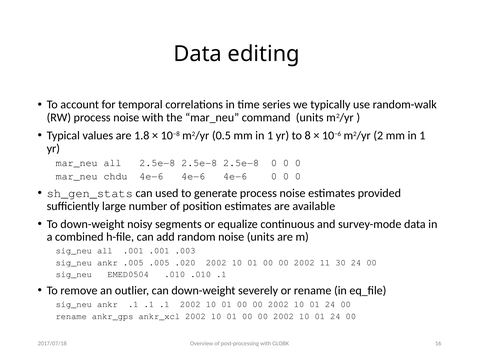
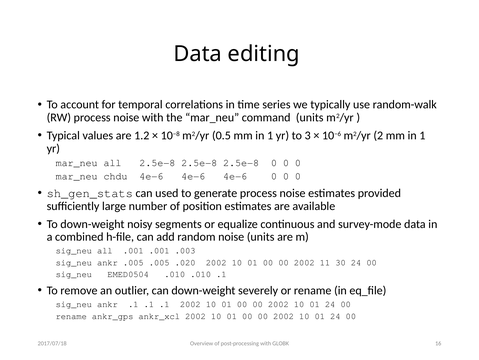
1.8: 1.8 -> 1.2 (142, 135)
8: 8 -> 3 (308, 135)
